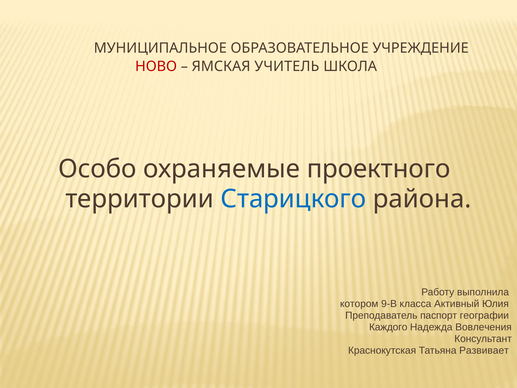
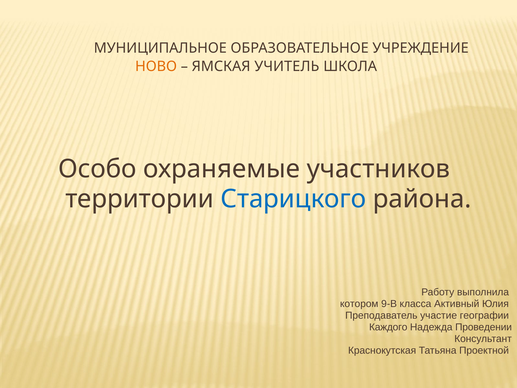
НОВО colour: red -> orange (156, 66)
проектного: проектного -> участников (378, 169)
паспорт: паспорт -> участие (439, 315)
Вовлечения: Вовлечения -> Проведении (484, 327)
Развивает: Развивает -> Проектной (484, 350)
